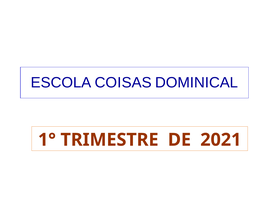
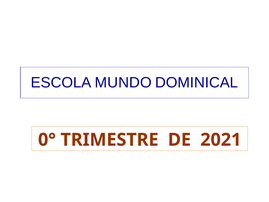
COISAS: COISAS -> MUNDO (123, 83)
1°: 1° -> 0° (47, 140)
